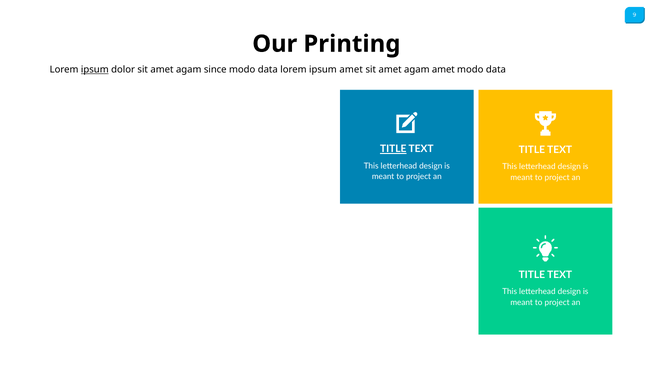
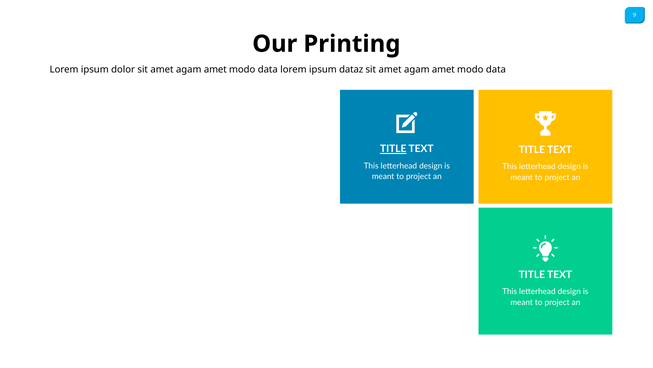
ipsum underline: present -> none (95, 70)
since: since -> amet (215, 70)
ipsum amet: amet -> dataz (351, 70)
